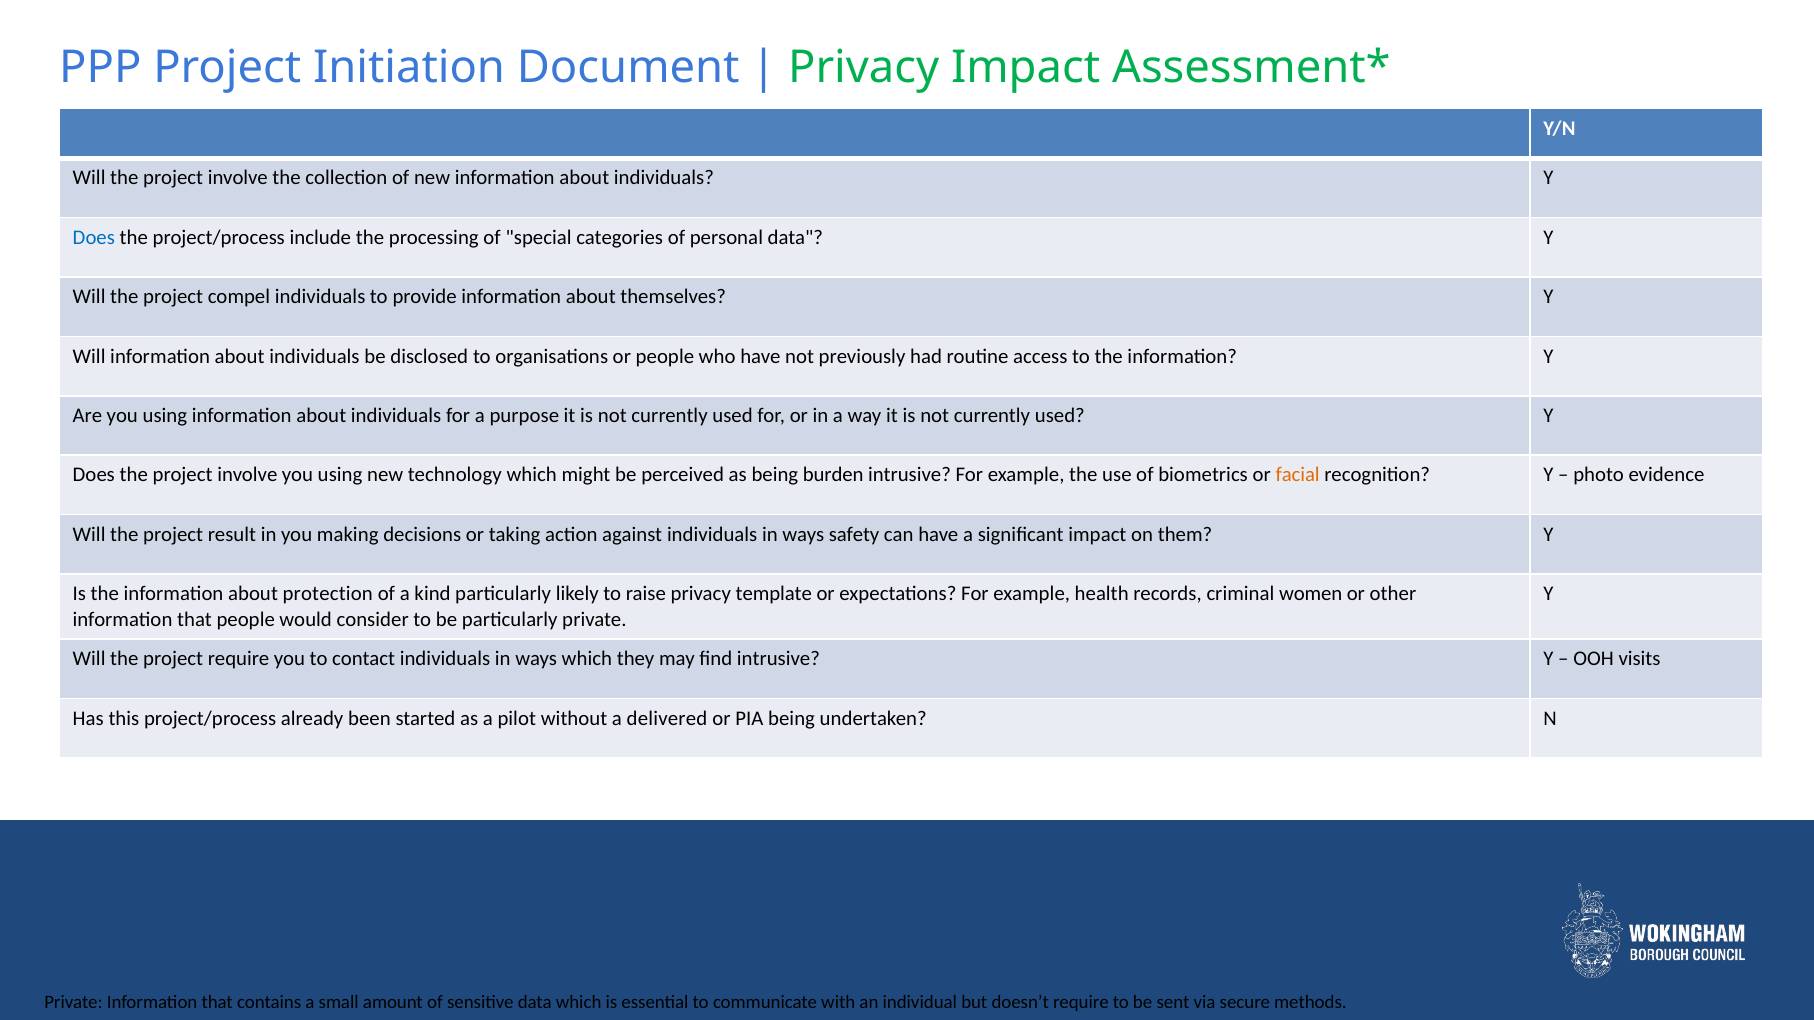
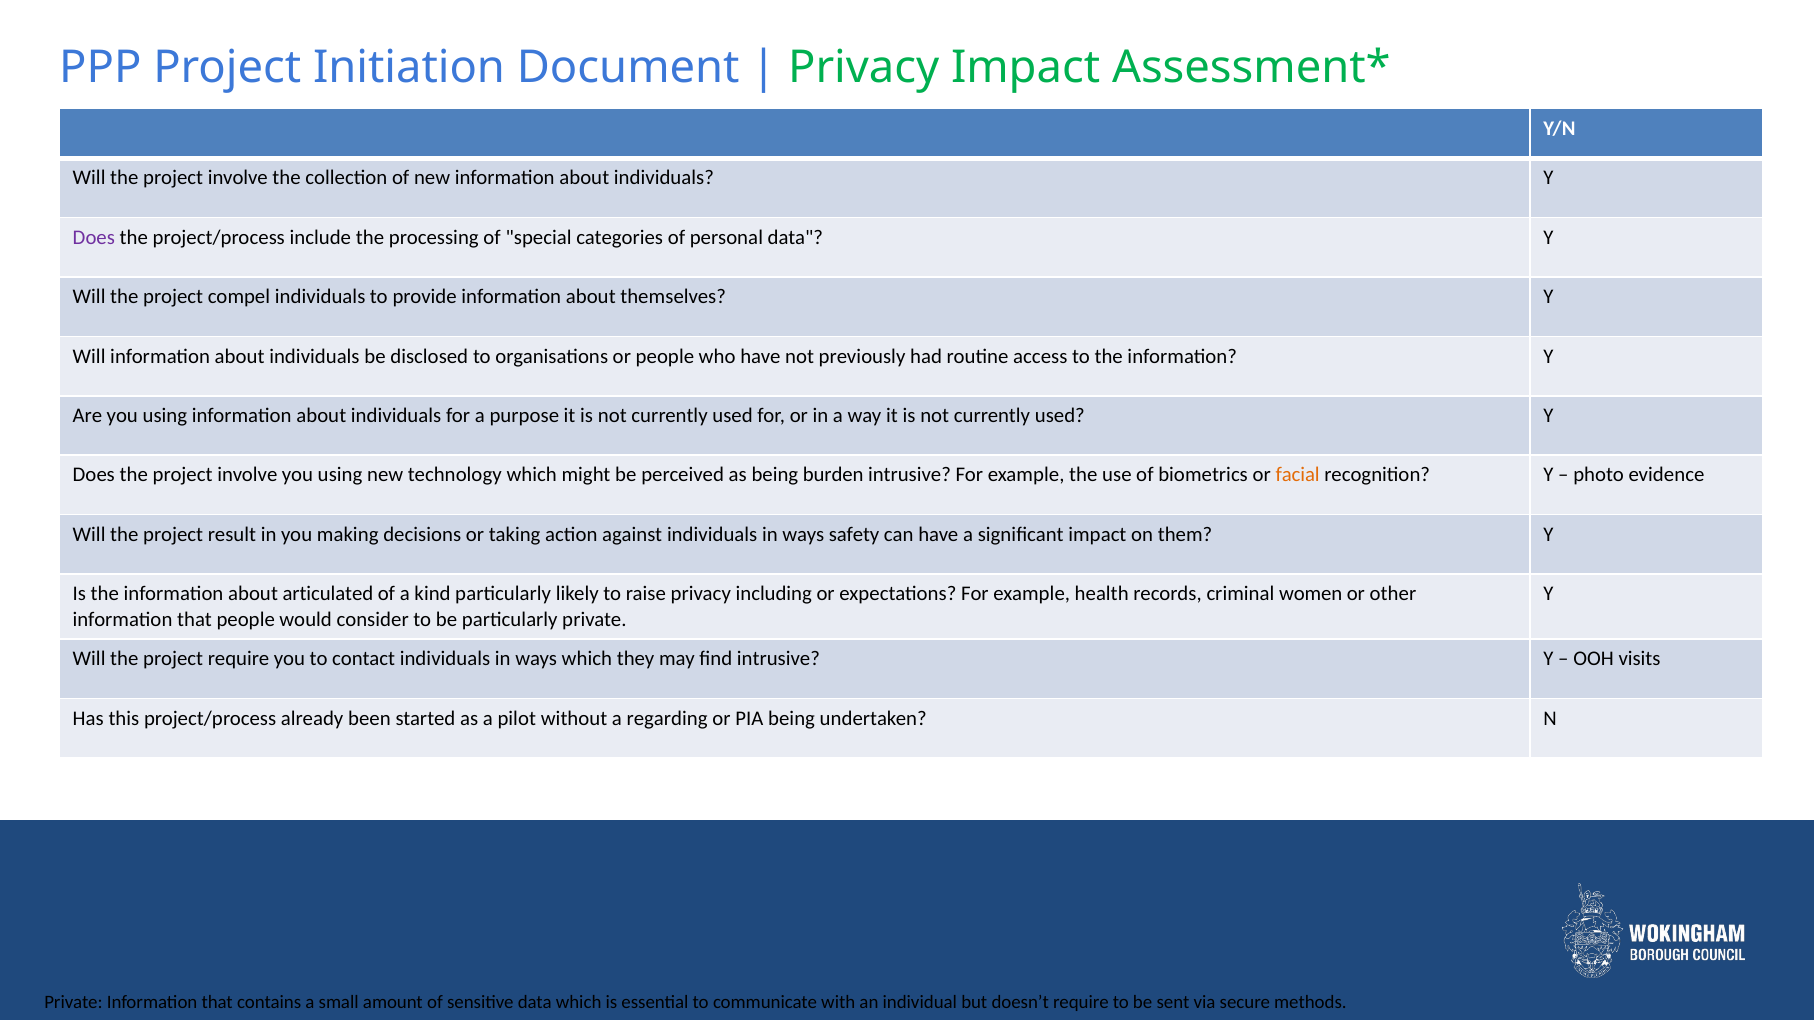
Does colour: blue -> purple (94, 237)
protection: protection -> articulated (328, 594)
template: template -> including (774, 594)
delivered: delivered -> regarding (667, 719)
